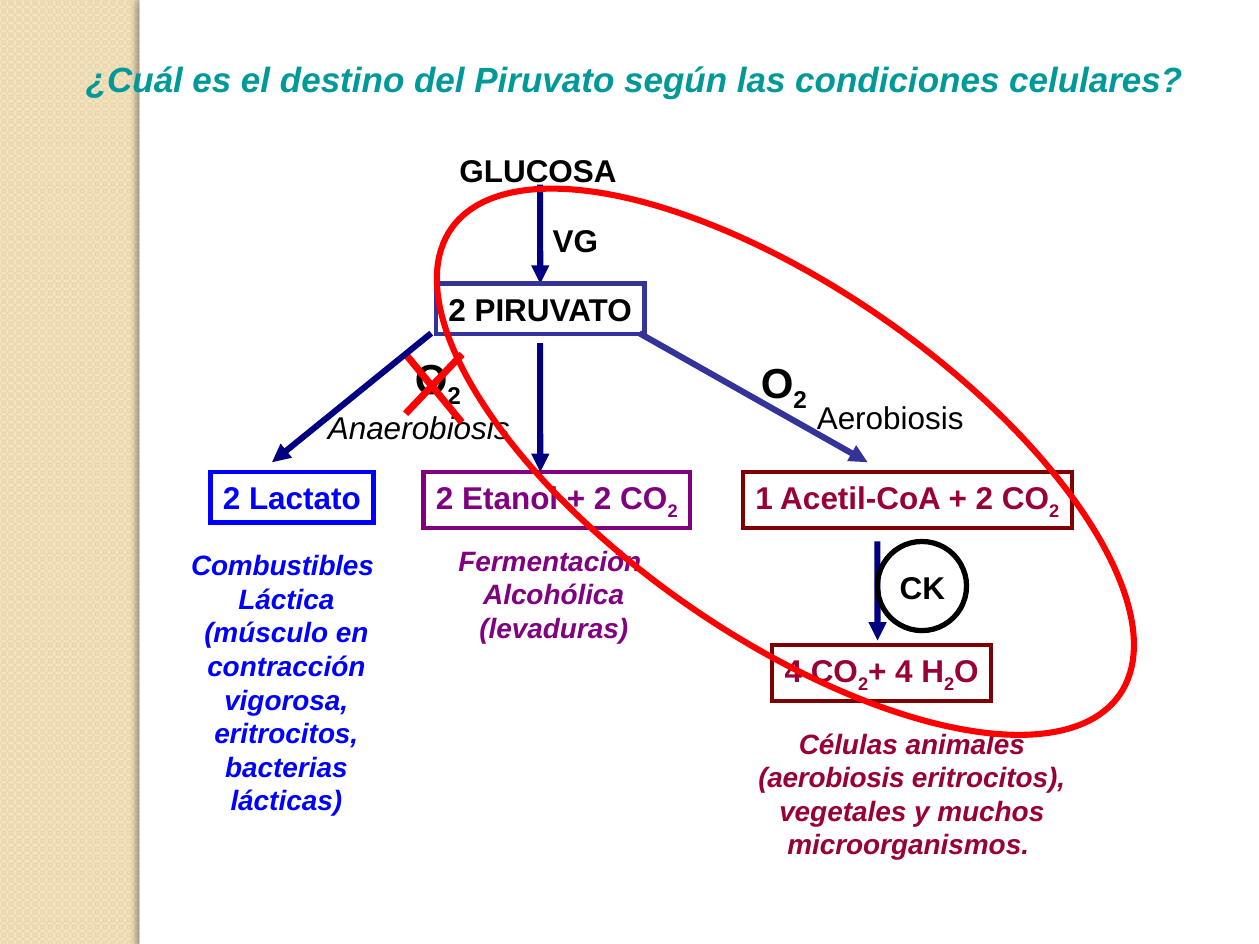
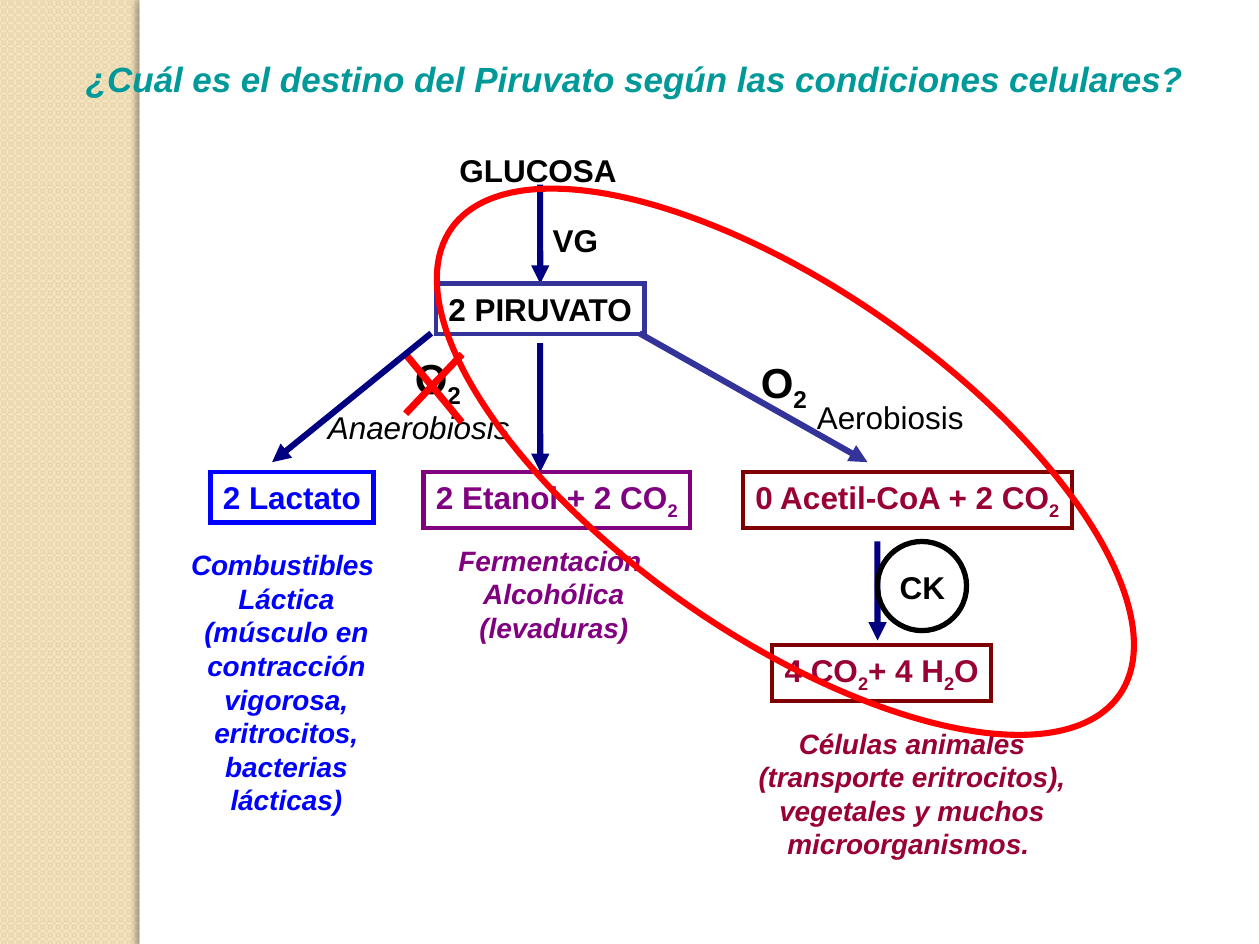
1: 1 -> 0 (764, 500)
aerobiosis: aerobiosis -> transporte (831, 779)
